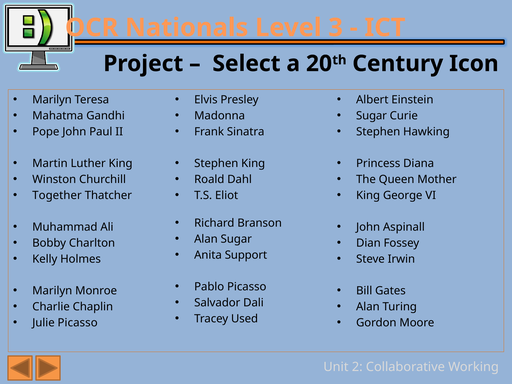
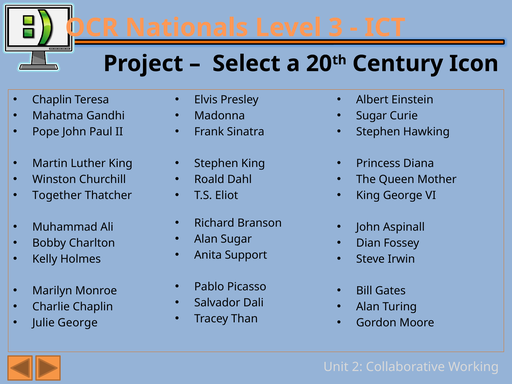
Marilyn: Marilyn -> Chaplin (52, 100)
Used: Used -> Than (244, 319)
Julie Picasso: Picasso -> George (78, 323)
